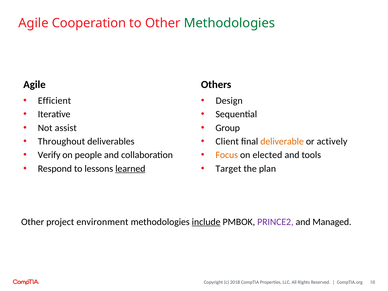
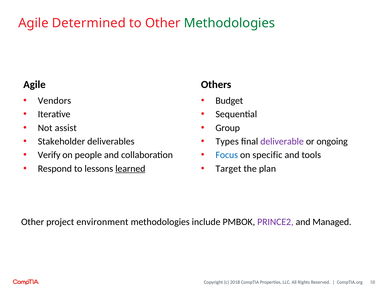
Cooperation: Cooperation -> Determined (89, 23)
Efficient: Efficient -> Vendors (54, 101)
Design: Design -> Budget (229, 101)
Throughout: Throughout -> Stakeholder (61, 141)
Client: Client -> Types (227, 141)
deliverable colour: orange -> purple (282, 141)
actively: actively -> ongoing (332, 141)
Focus colour: orange -> blue (227, 155)
elected: elected -> specific (267, 155)
include underline: present -> none (206, 222)
